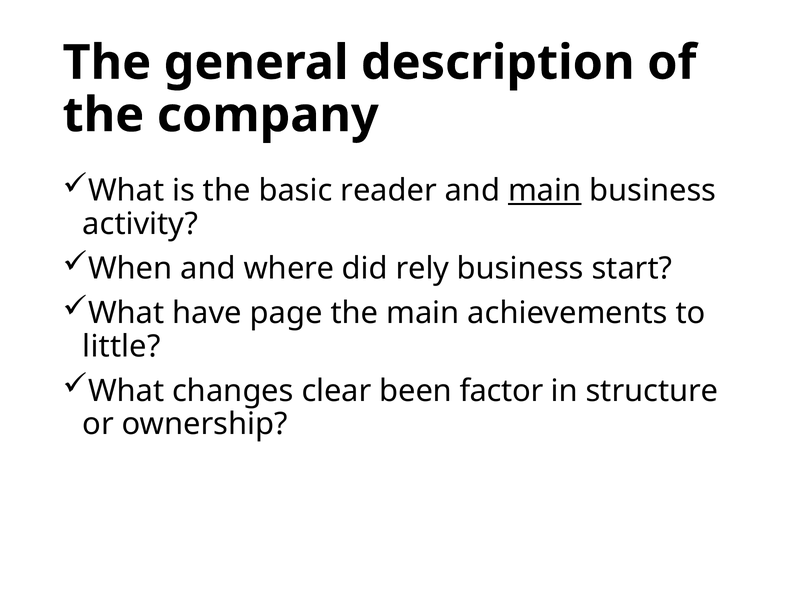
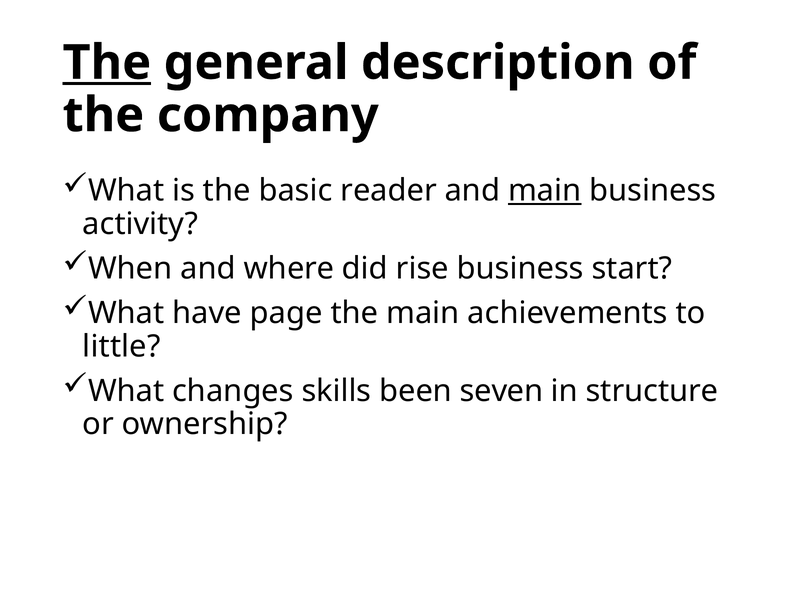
The underline: none -> present (107, 63)
rely: rely -> rise (422, 269)
clear: clear -> skills (336, 391)
factor: factor -> seven (502, 391)
